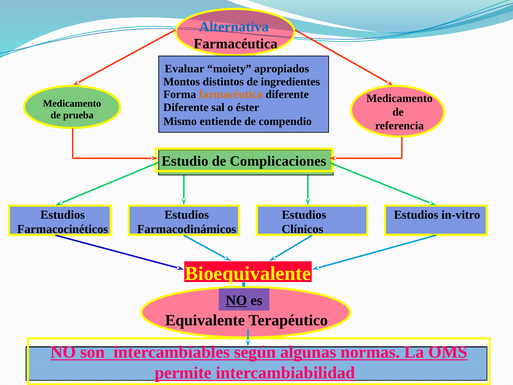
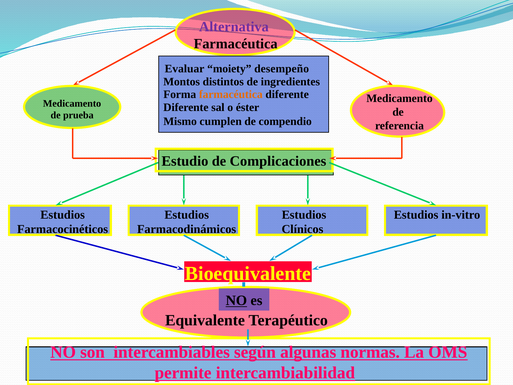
Alternativa colour: blue -> purple (234, 27)
apropiados: apropiados -> desempeño (282, 69)
entiende: entiende -> cumplen (221, 121)
